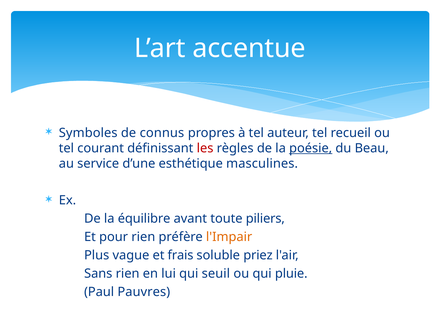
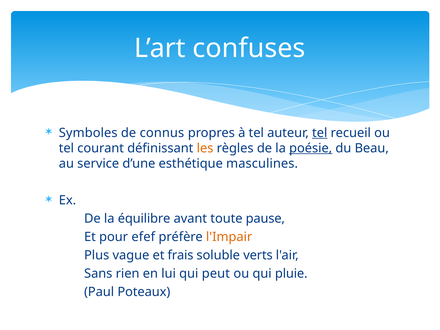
accentue: accentue -> confuses (249, 48)
tel underline: none -> present (320, 133)
les colour: red -> orange (205, 148)
piliers: piliers -> pause (265, 219)
pour rien: rien -> efef (143, 237)
priez: priez -> verts (258, 255)
seuil: seuil -> peut (216, 274)
Pauvres: Pauvres -> Poteaux (144, 292)
